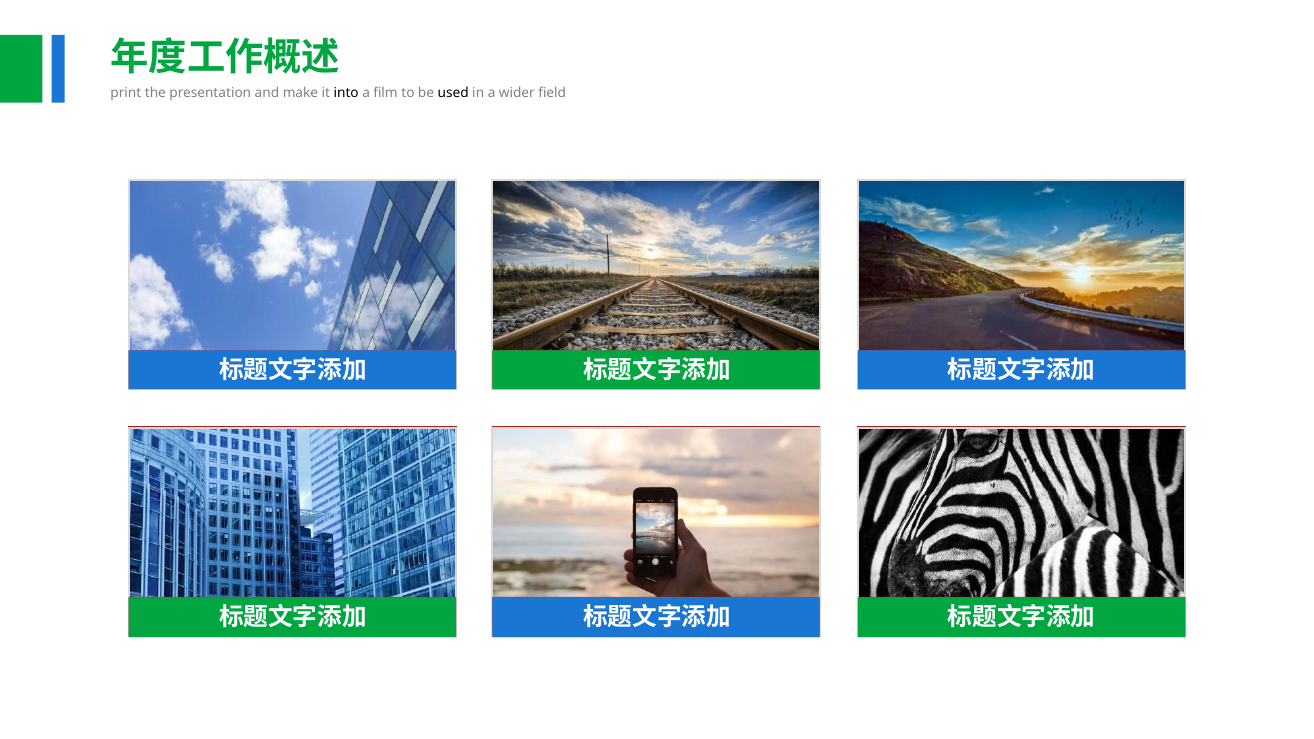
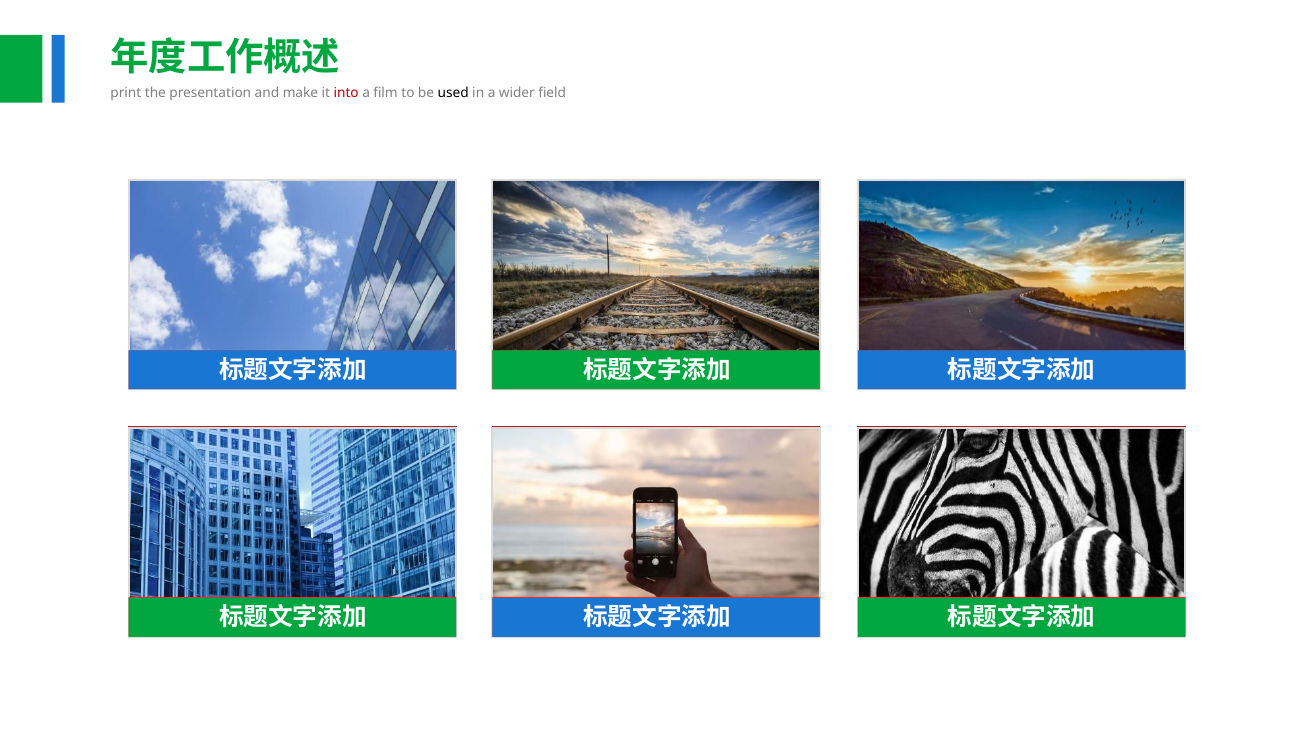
into colour: black -> red (346, 93)
